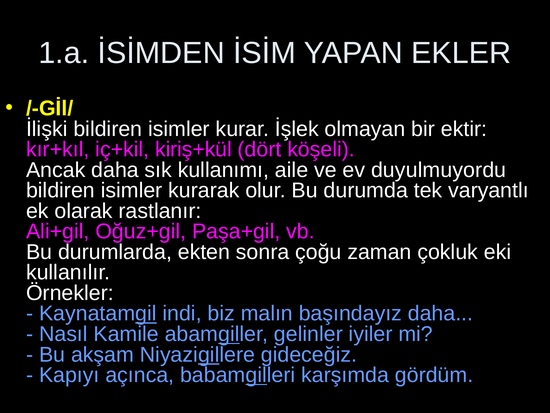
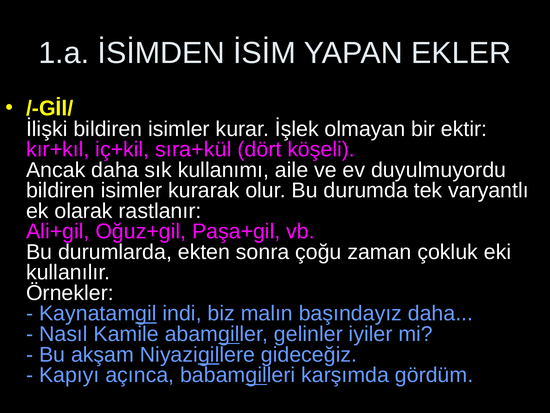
kiriş+kül: kiriş+kül -> sıra+kül (193, 149)
